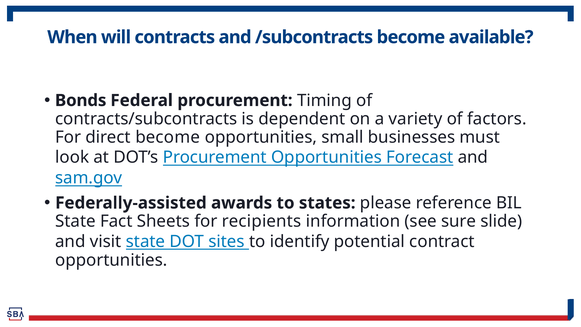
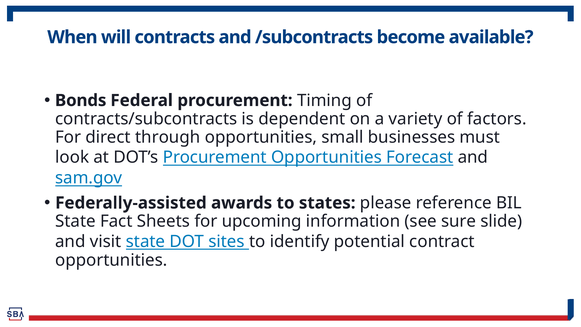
direct become: become -> through (168, 137)
recipients: recipients -> upcoming (262, 221)
